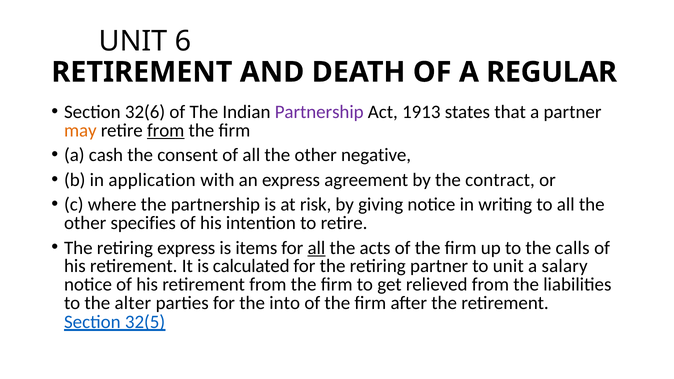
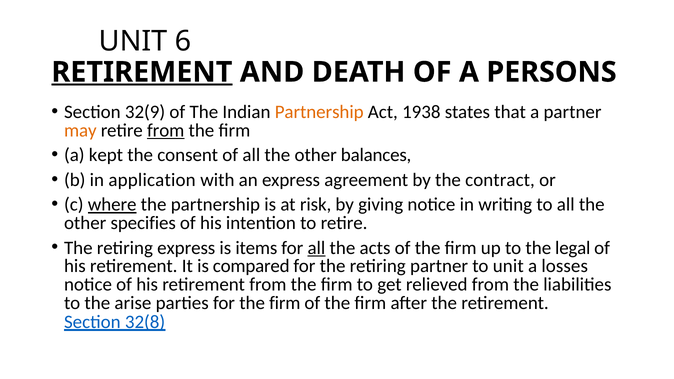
RETIREMENT underline: none -> present (142, 72)
REGULAR: REGULAR -> PERSONS (552, 72)
32(6: 32(6 -> 32(9 (145, 112)
Partnership colour: purple -> orange (319, 112)
1913: 1913 -> 1938 (421, 112)
cash: cash -> kept (106, 155)
negative: negative -> balances (376, 155)
where underline: none -> present (112, 205)
calls: calls -> legal (573, 248)
calculated: calculated -> compared (251, 266)
salary: salary -> losses (565, 266)
alter: alter -> arise (133, 303)
for the into: into -> firm (285, 303)
32(5: 32(5 -> 32(8 (145, 322)
